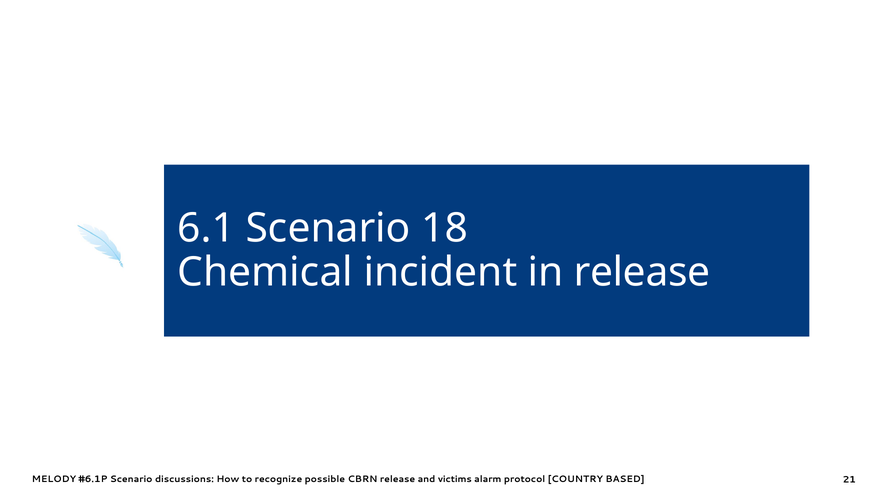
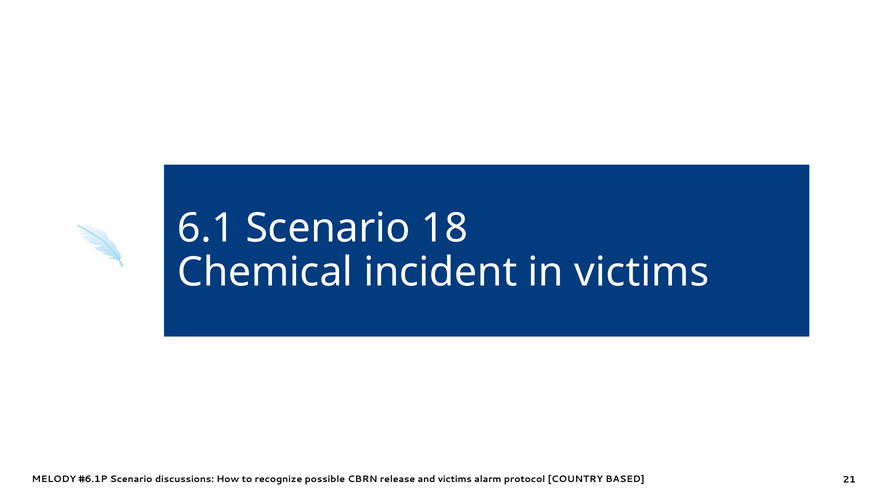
in release: release -> victims (642, 272)
